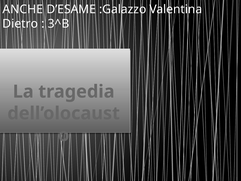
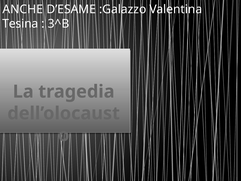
Dietro: Dietro -> Tesina (20, 24)
